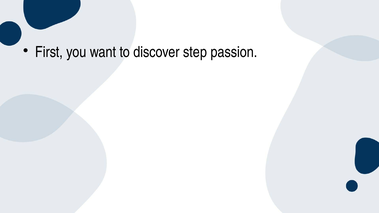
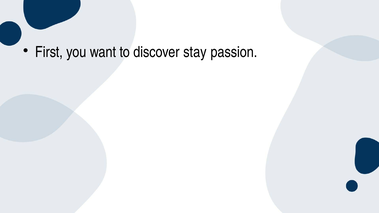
step: step -> stay (195, 52)
